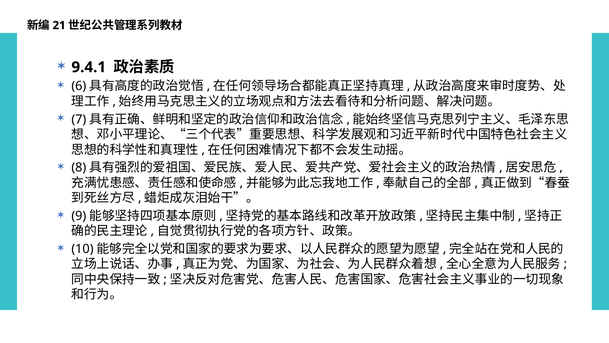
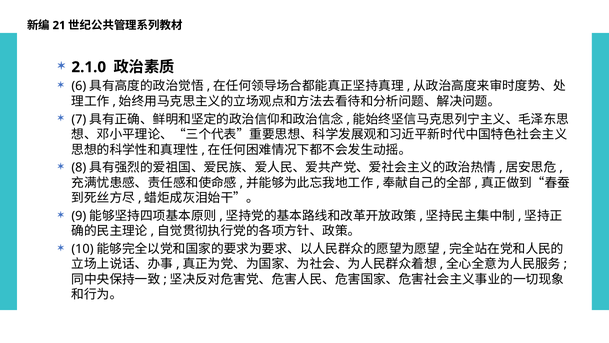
9.4.1: 9.4.1 -> 2.1.0 (89, 67)
